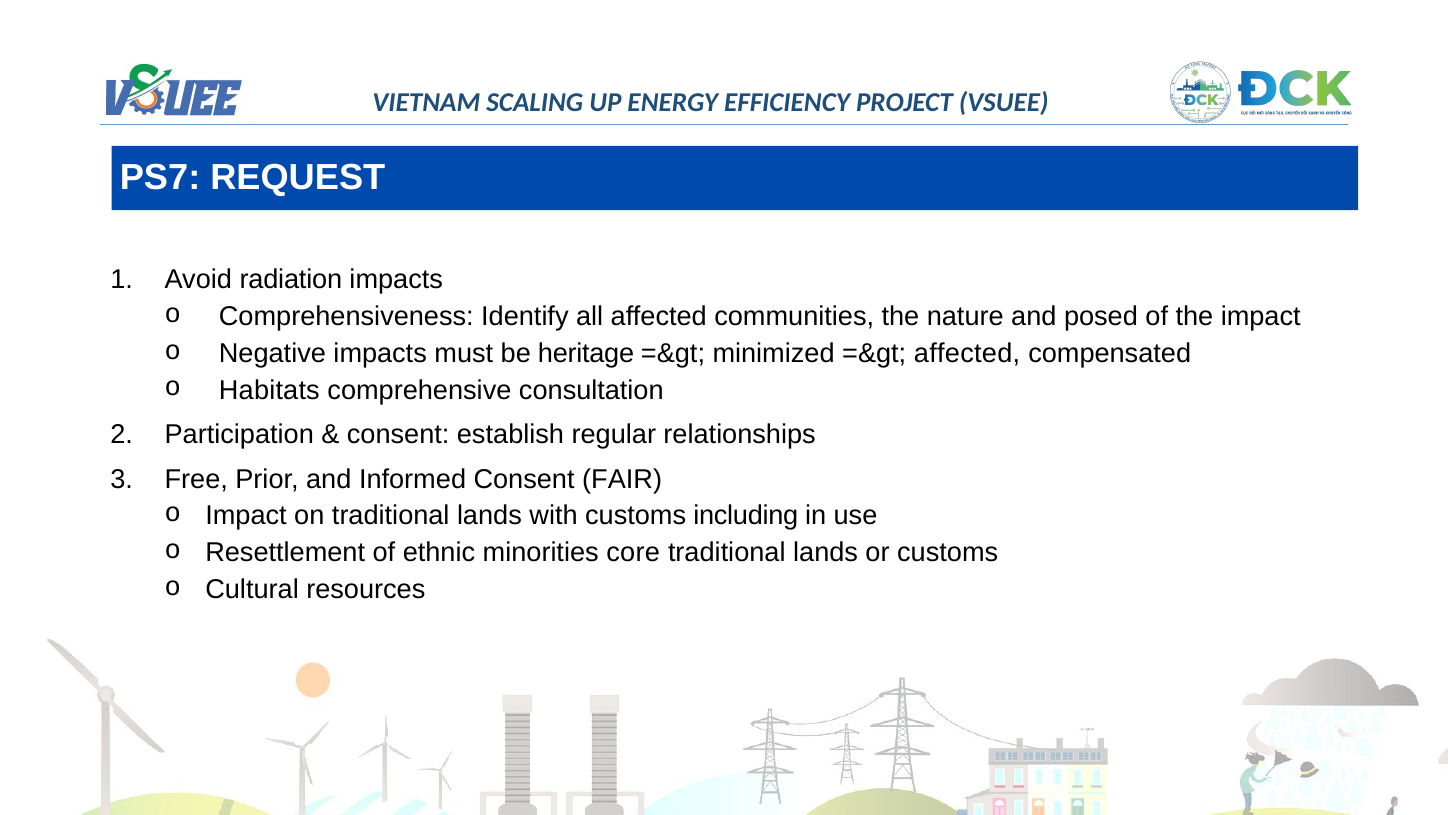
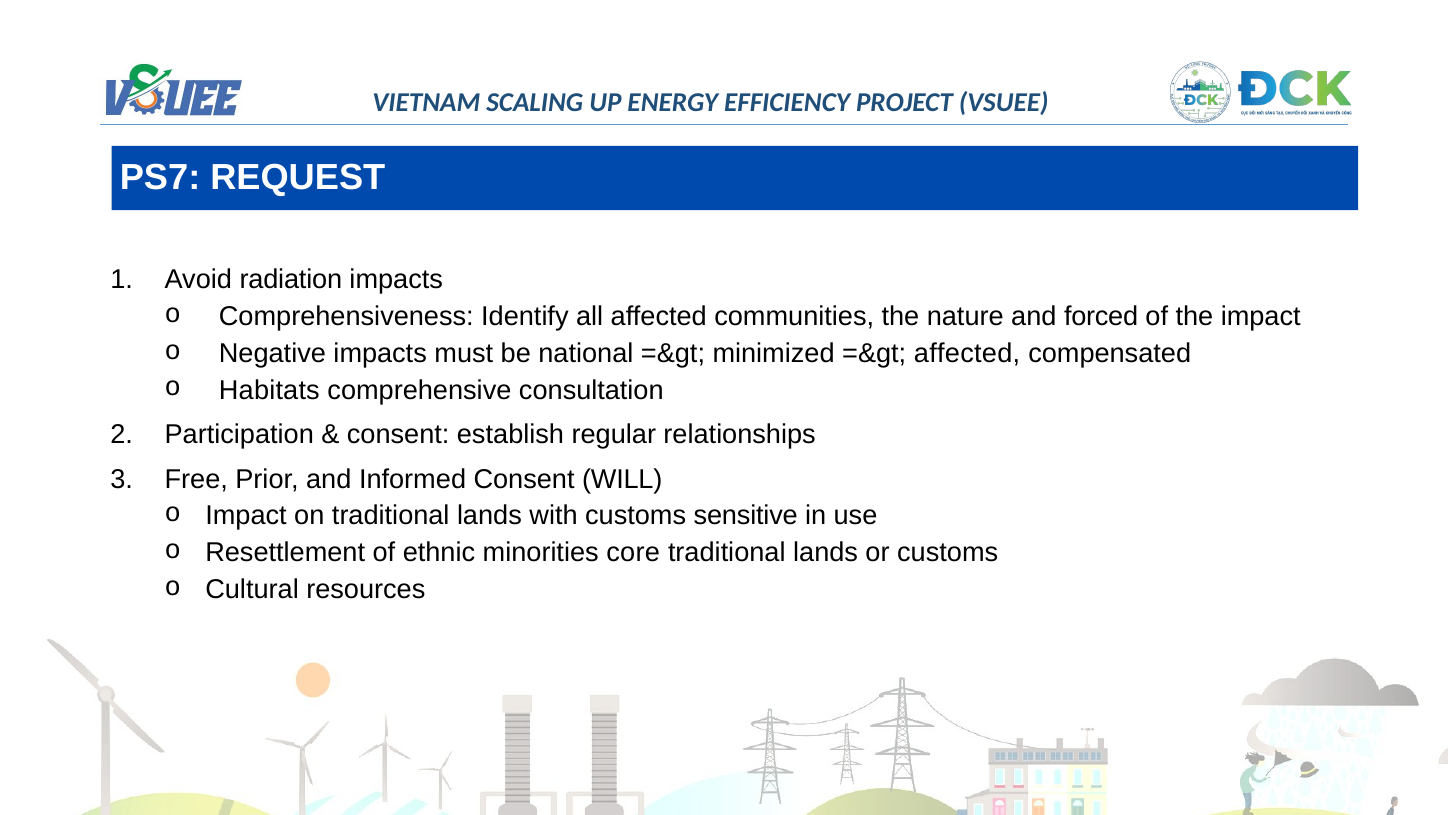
posed: posed -> forced (1101, 316)
heritage: heritage -> national (586, 353)
FAIR: FAIR -> WILL (622, 479)
including: including -> sensitive (746, 516)
